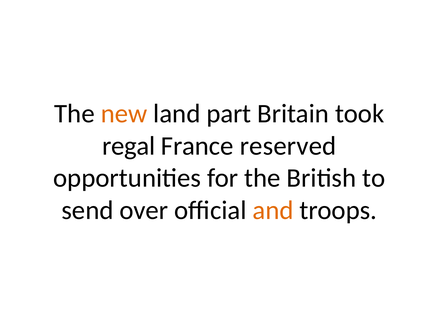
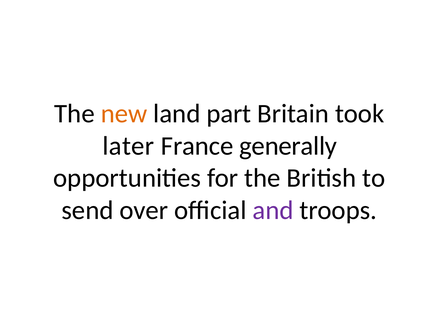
regal: regal -> later (128, 146)
reserved: reserved -> generally (288, 146)
and colour: orange -> purple (273, 210)
